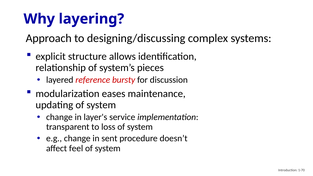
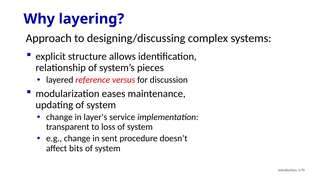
bursty: bursty -> versus (124, 80)
feel: feel -> bits (76, 148)
